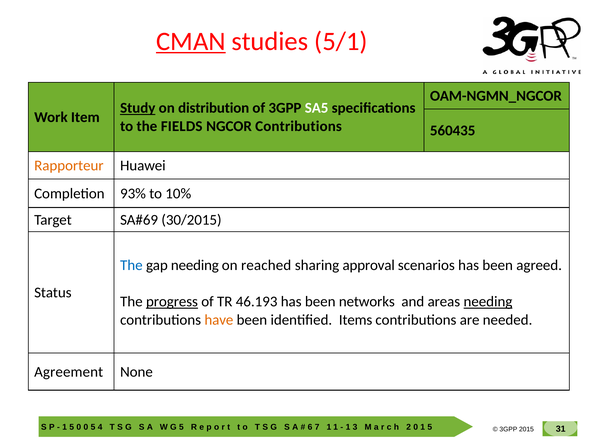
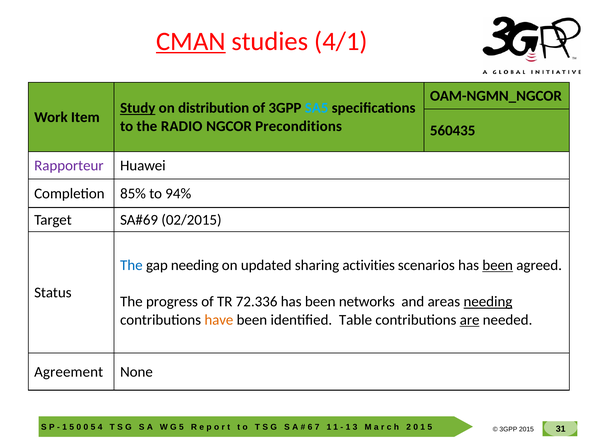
5/1: 5/1 -> 4/1 (341, 41)
SA5 colour: white -> light blue (317, 108)
FIELDS: FIELDS -> RADIO (182, 126)
NGCOR Contributions: Contributions -> Preconditions (299, 126)
Rapporteur colour: orange -> purple (69, 166)
93%: 93% -> 85% (133, 194)
10%: 10% -> 94% (178, 194)
30/2015: 30/2015 -> 02/2015 (191, 220)
reached: reached -> updated (266, 266)
approval: approval -> activities (369, 266)
been underline: none -> present (498, 266)
progress underline: present -> none (172, 302)
46.193: 46.193 -> 72.336 (257, 302)
Items: Items -> Table (356, 320)
are underline: none -> present (470, 320)
